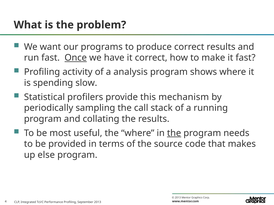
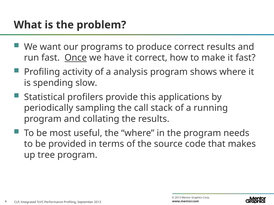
mechanism: mechanism -> applications (184, 97)
the underline: present -> none (174, 133)
else: else -> tree (46, 155)
